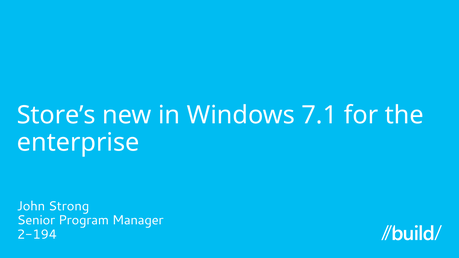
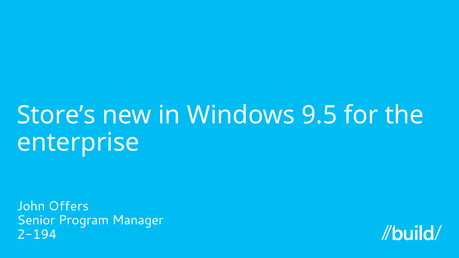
7.1: 7.1 -> 9.5 (319, 115)
Strong: Strong -> Offers (69, 206)
